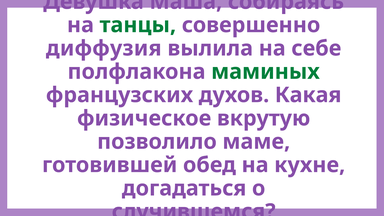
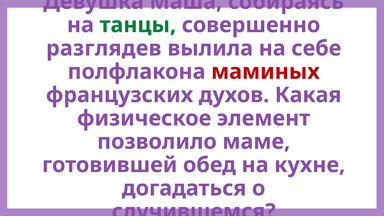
диффузия: диффузия -> разглядев (104, 48)
маминых colour: green -> red (265, 72)
вкрутую: вкрутую -> элемент (264, 118)
